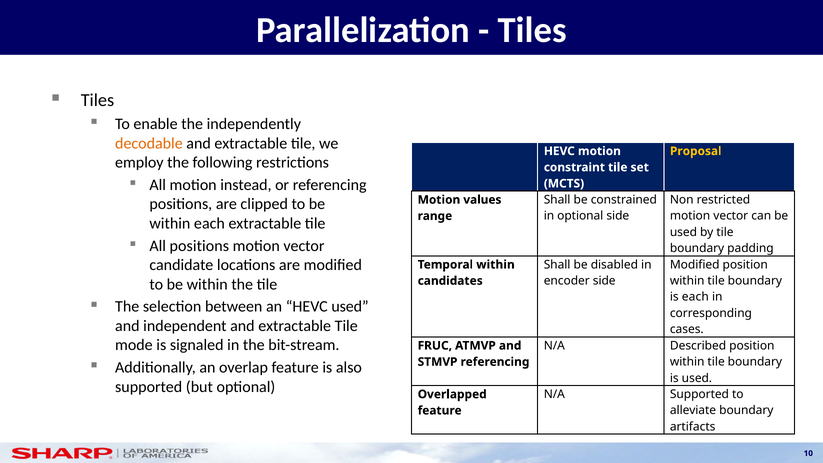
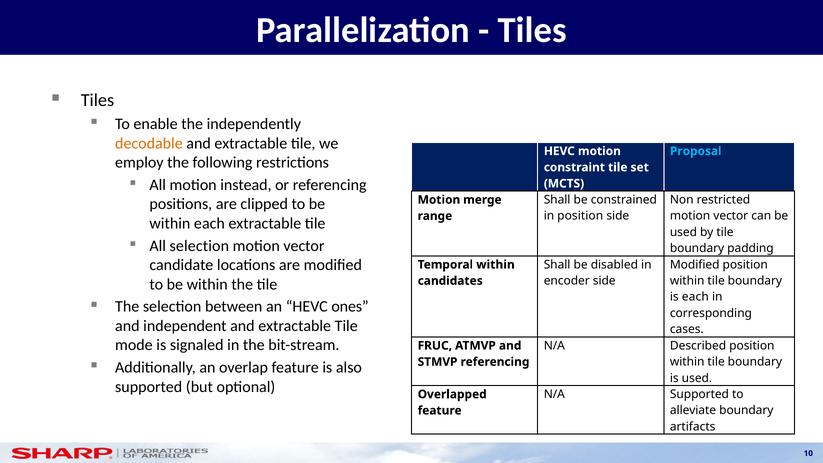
Proposal colour: yellow -> light blue (696, 151)
values: values -> merge (482, 200)
in optional: optional -> position (580, 216)
All positions: positions -> selection (199, 246)
HEVC used: used -> ones (350, 307)
